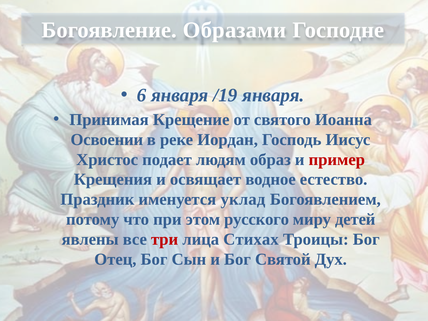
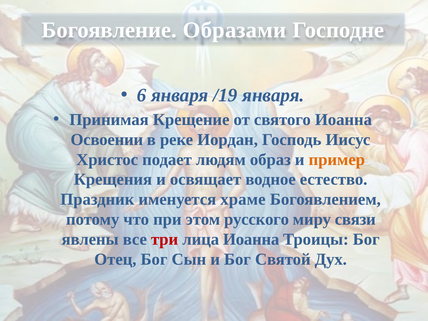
пример colour: red -> orange (337, 160)
уклад: уклад -> храме (243, 199)
детей: детей -> связи (355, 219)
лица Стихах: Стихах -> Иоанна (251, 239)
